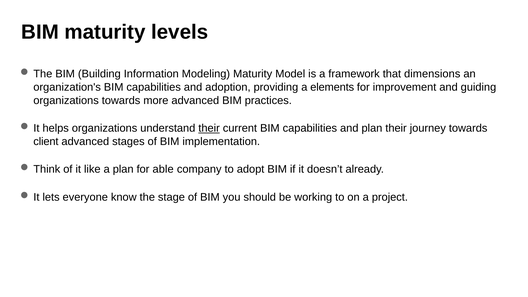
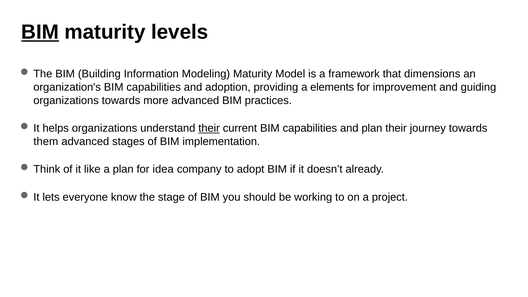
BIM underline: none -> present (40, 32)
client: client -> them (46, 141)
able: able -> idea (163, 169)
